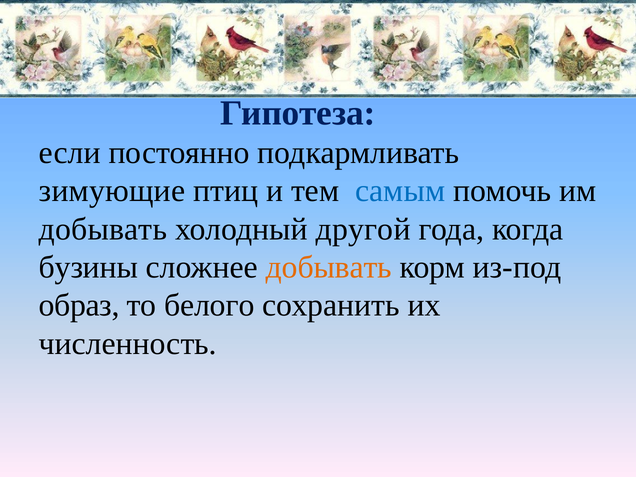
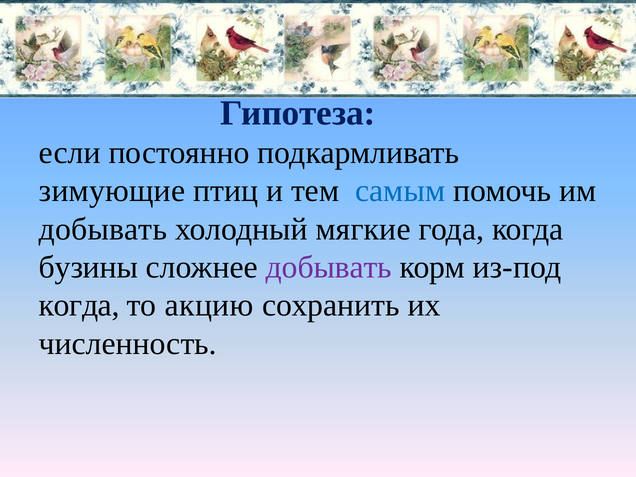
другой: другой -> мягкие (363, 229)
добывать colour: orange -> purple (329, 267)
образ: образ -> когда (79, 305)
белого: белого -> акцию (209, 305)
